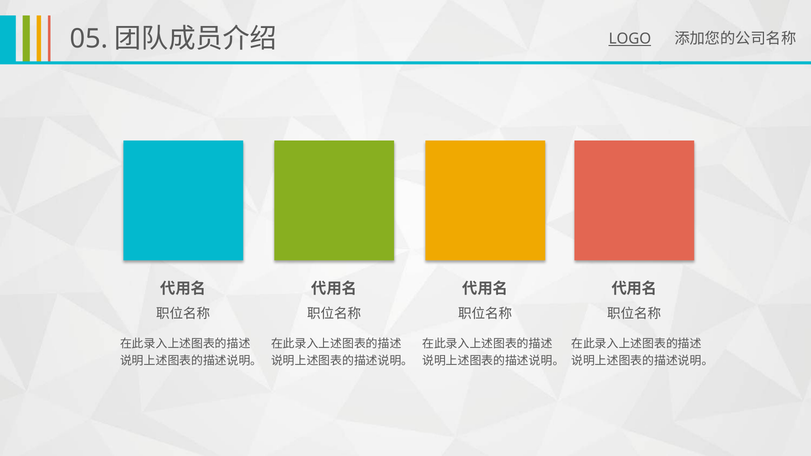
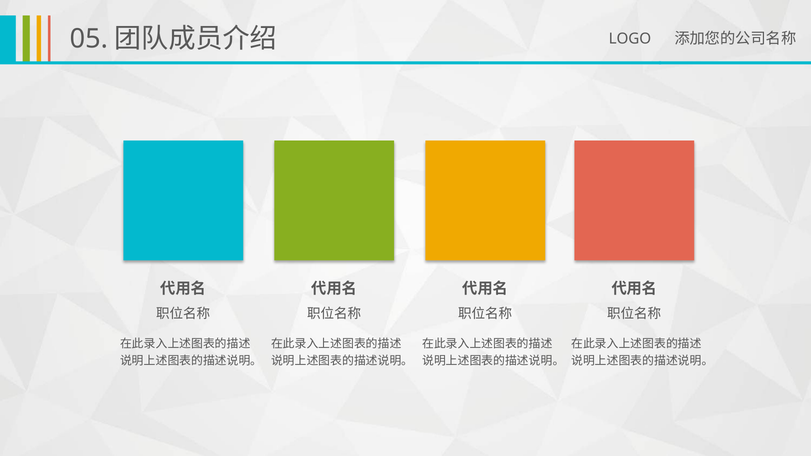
LOGO underline: present -> none (630, 39)
